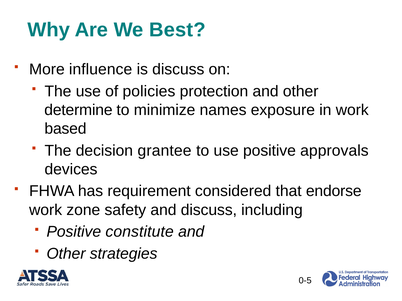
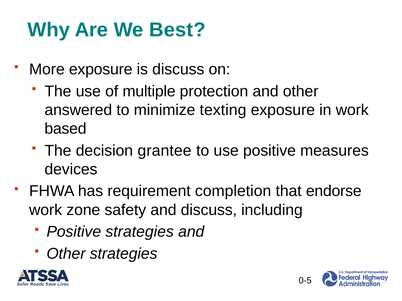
More influence: influence -> exposure (101, 69)
policies: policies -> multiple (149, 91)
determine: determine -> answered (78, 110)
names: names -> texting (223, 110)
approvals: approvals -> measures (334, 151)
considered: considered -> completion (233, 191)
Positive constitute: constitute -> strategies (140, 232)
